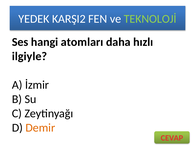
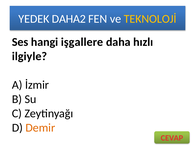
KARŞI2: KARŞI2 -> DAHA2 (69, 19)
TEKNOLOJİ colour: light green -> yellow (150, 19)
atomları: atomları -> işgallere (82, 42)
